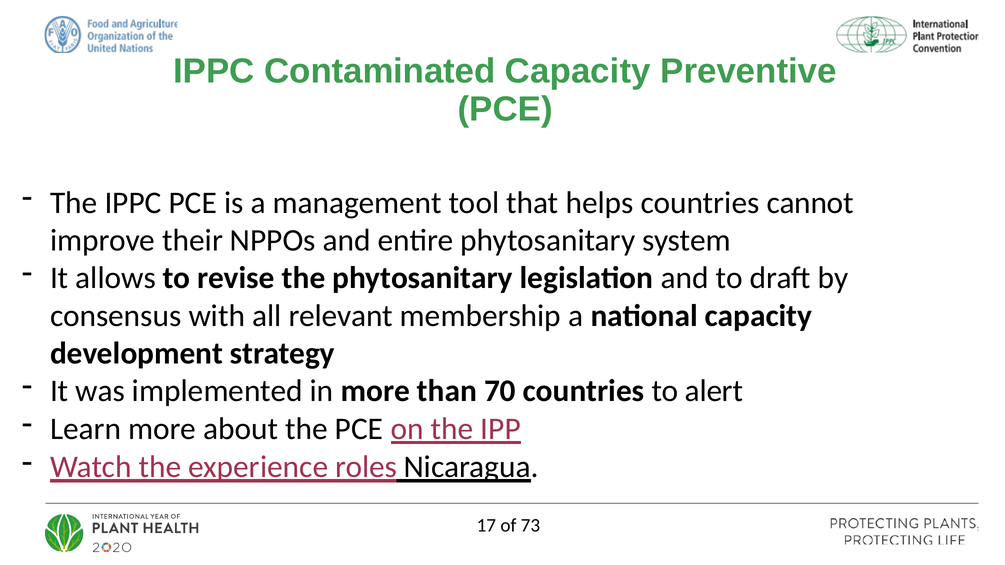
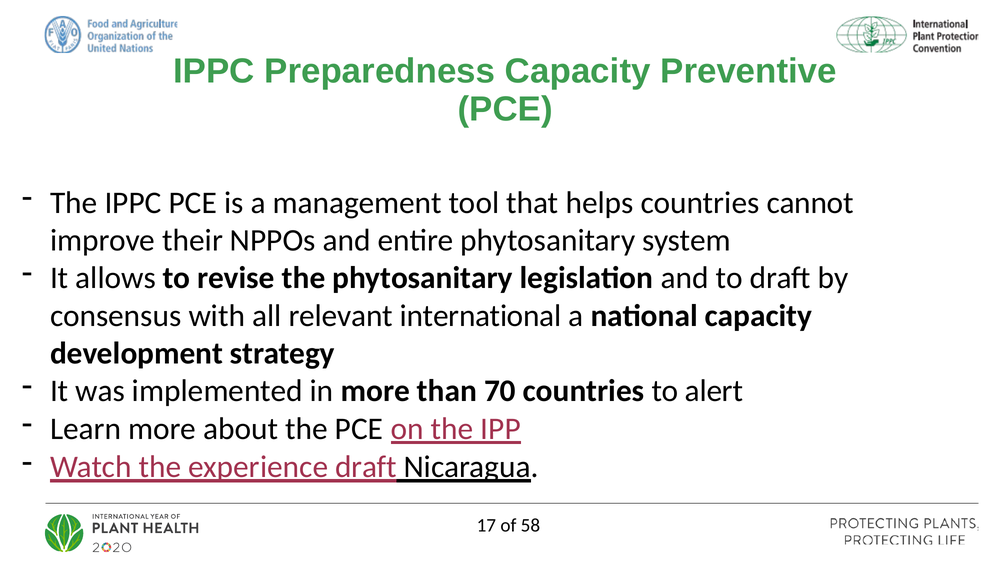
Contaminated: Contaminated -> Preparedness (380, 72)
membership: membership -> international (481, 316)
experience roles: roles -> draft (366, 467)
73: 73 -> 58 (530, 526)
